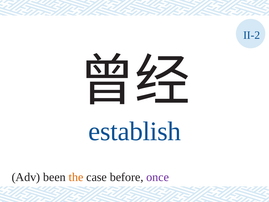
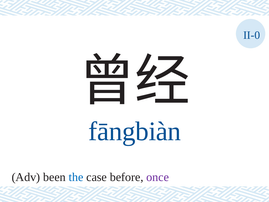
II-2: II-2 -> II-0 (252, 35)
establish: establish -> fāngbiàn (135, 131)
the colour: orange -> blue (76, 177)
